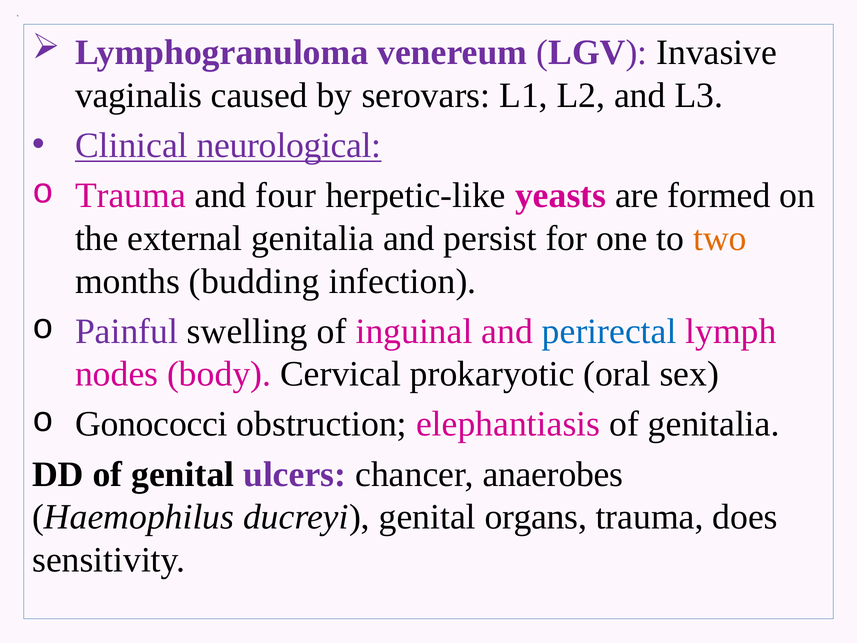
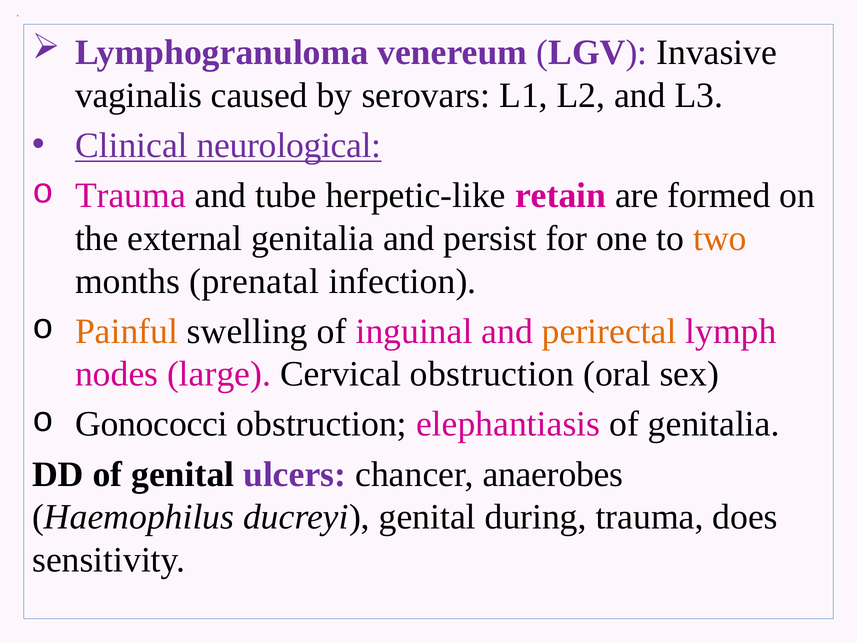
four: four -> tube (286, 195)
yeasts: yeasts -> retain (561, 195)
budding: budding -> prenatal (254, 281)
Painful colour: purple -> orange (126, 331)
perirectal colour: blue -> orange (609, 331)
body: body -> large (219, 374)
Cervical prokaryotic: prokaryotic -> obstruction (492, 374)
organs: organs -> during (536, 517)
